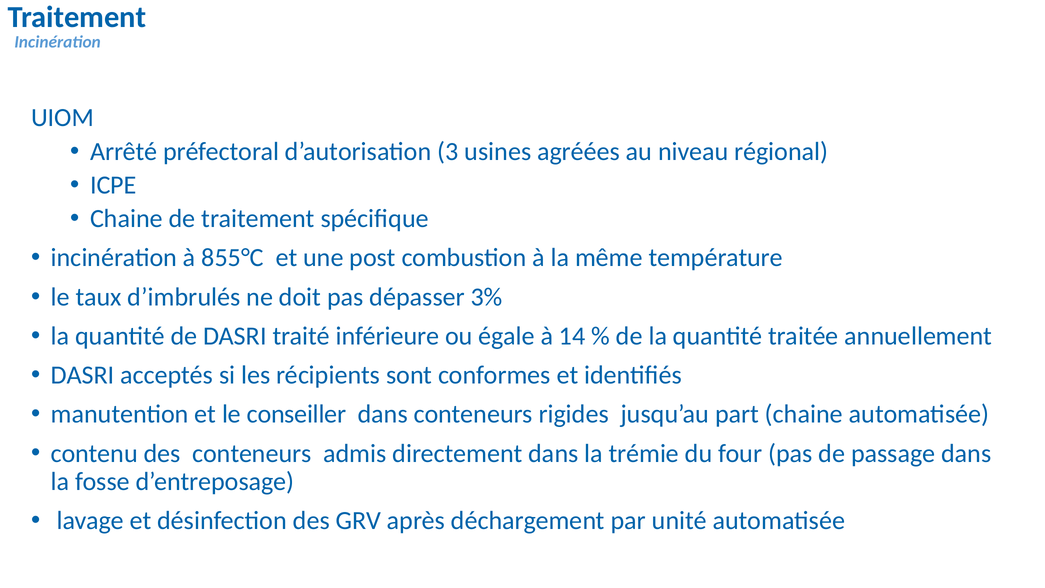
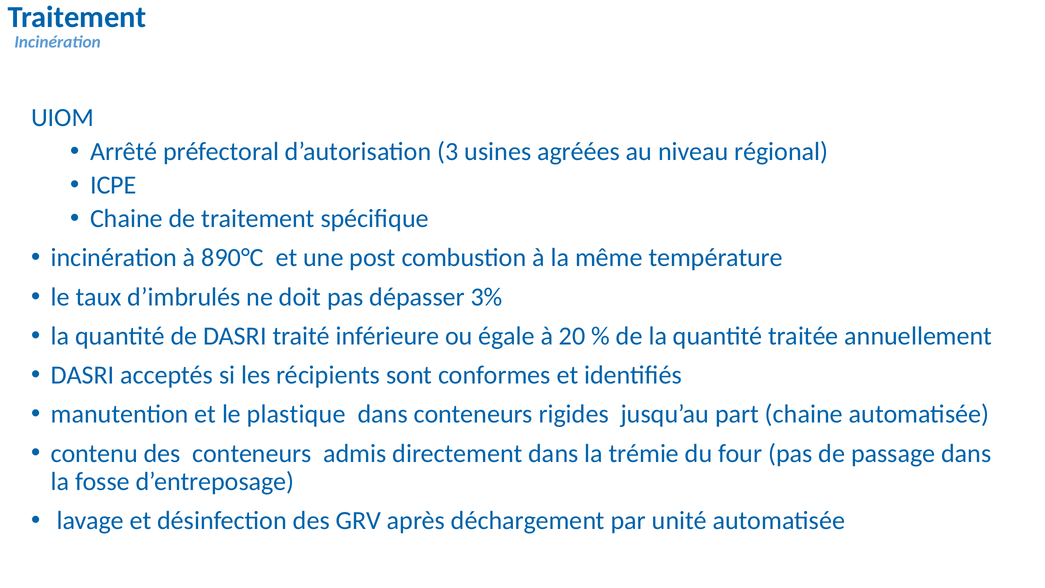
855°C: 855°C -> 890°C (233, 258)
14: 14 -> 20 (572, 336)
conseiller: conseiller -> plastique (296, 414)
